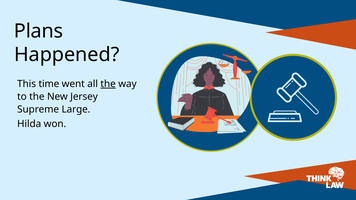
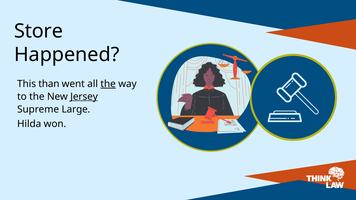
Plans: Plans -> Store (38, 31)
time: time -> than (49, 84)
Jersey underline: none -> present (84, 97)
